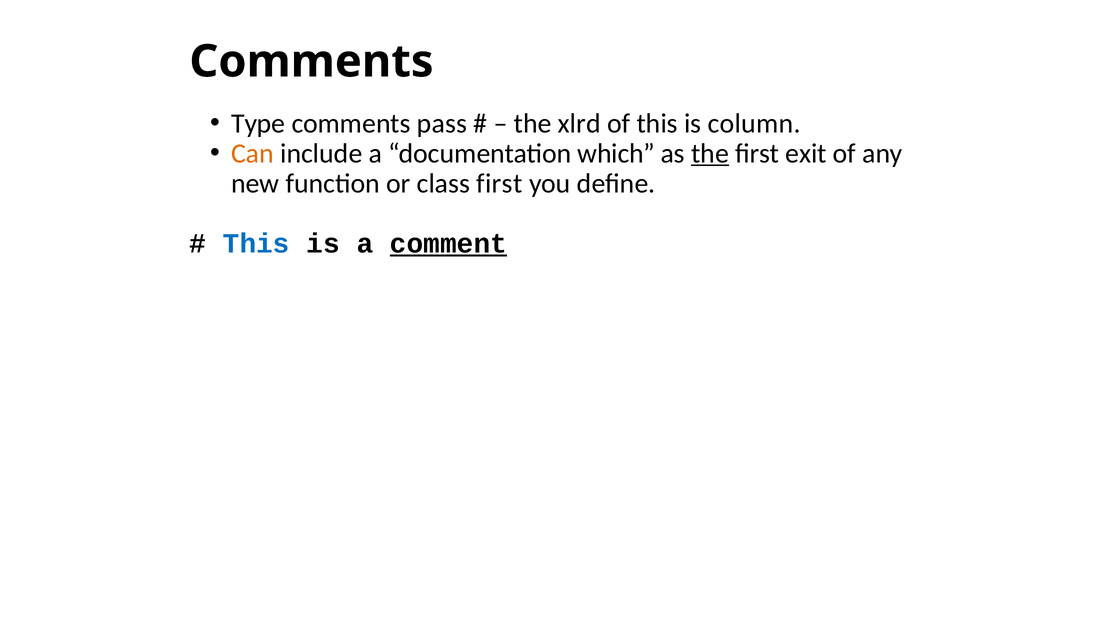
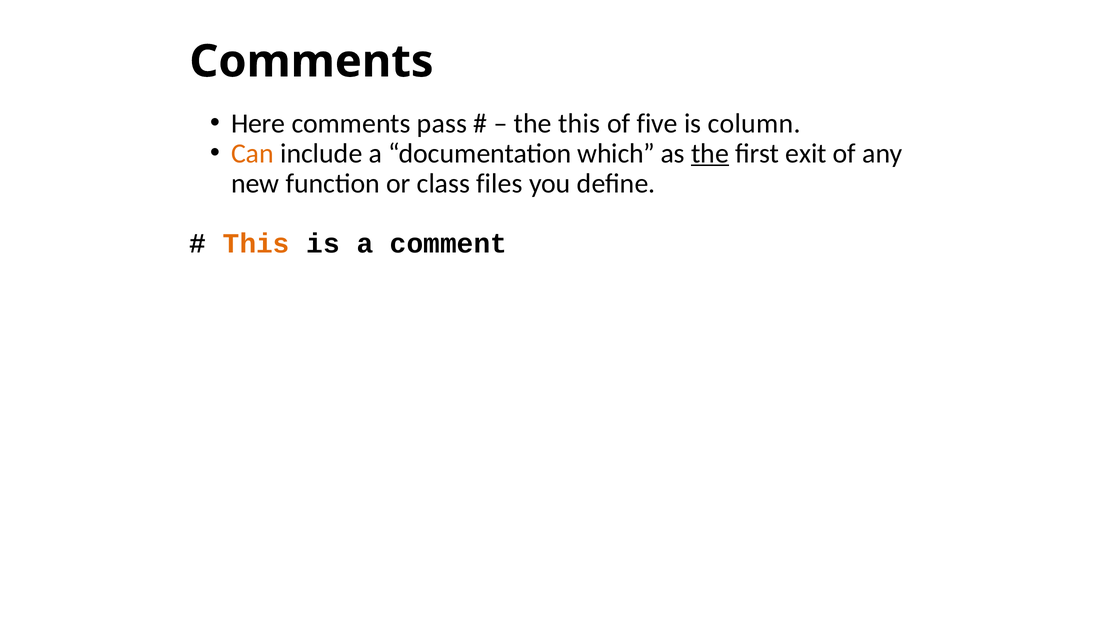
Type: Type -> Here (258, 123)
the xlrd: xlrd -> this (579, 123)
of this: this -> five (657, 123)
class first: first -> files (500, 184)
This colour: blue -> orange (256, 244)
comment underline: present -> none (448, 244)
